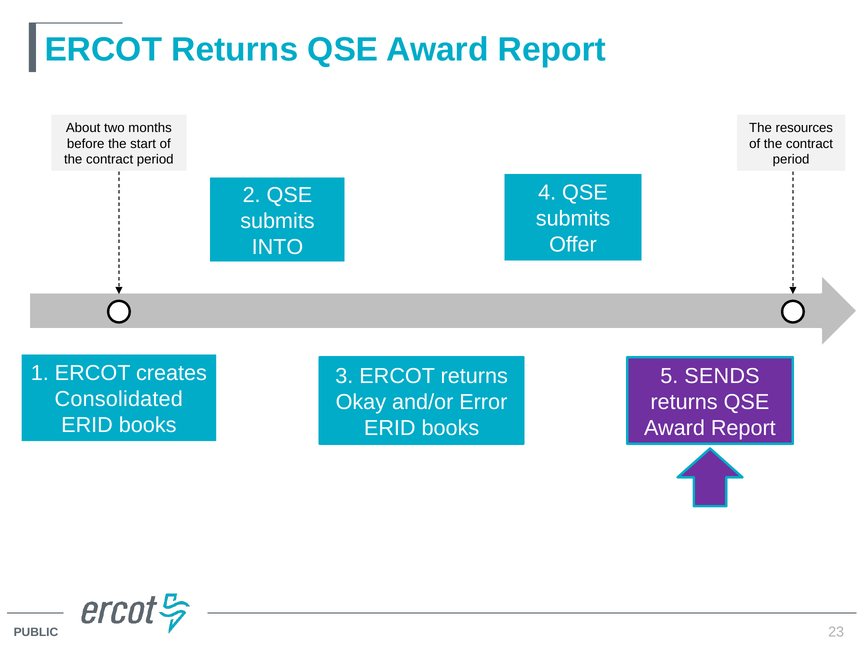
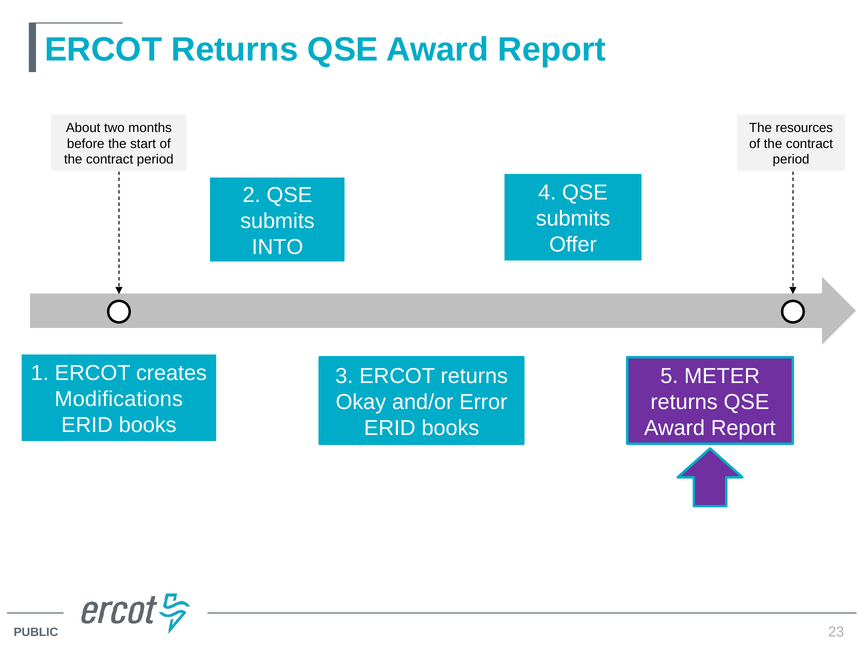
SENDS: SENDS -> METER (722, 376)
Consolidated: Consolidated -> Modifications (119, 399)
